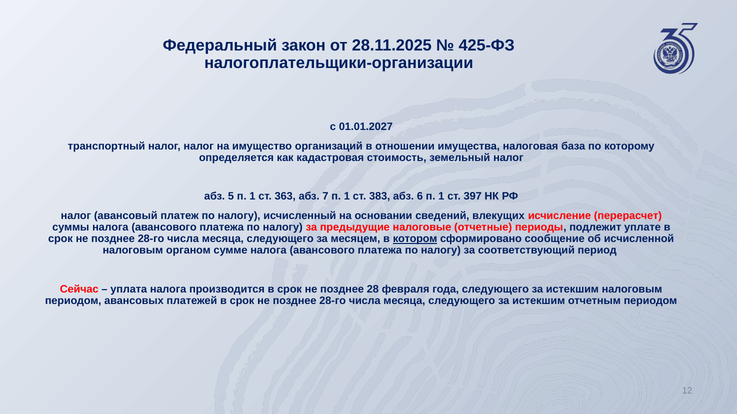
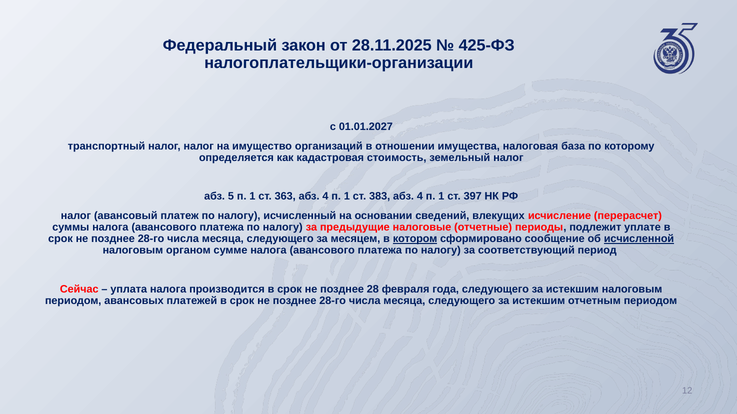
363 абз 7: 7 -> 4 (325, 197)
383 абз 6: 6 -> 4 (420, 197)
исчисленной underline: none -> present (639, 239)
